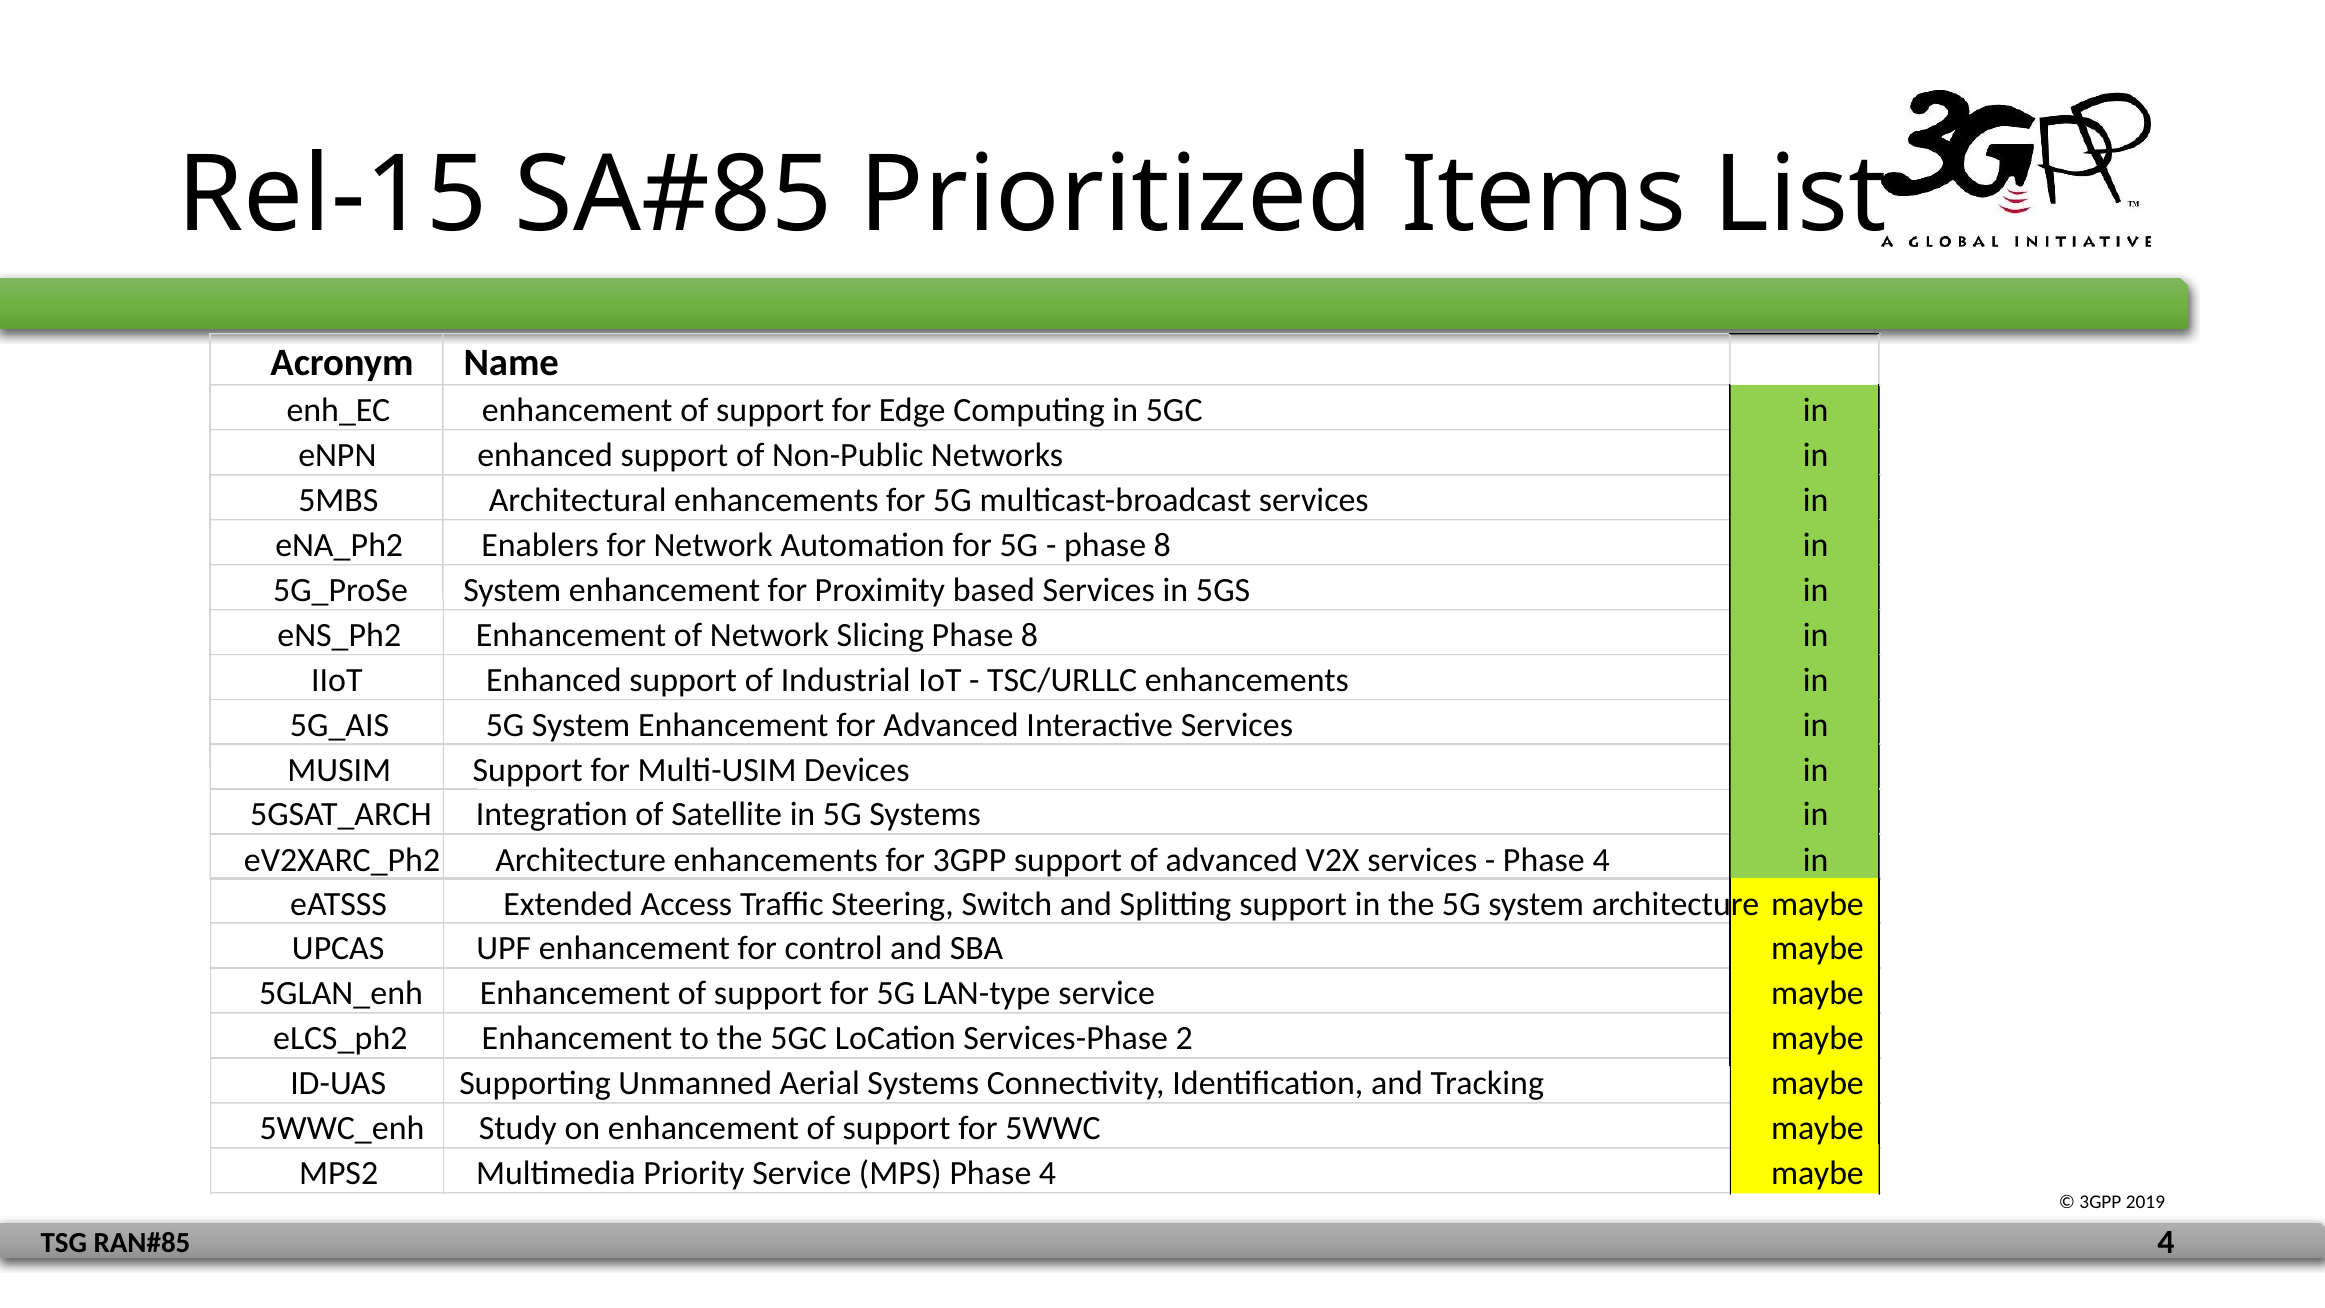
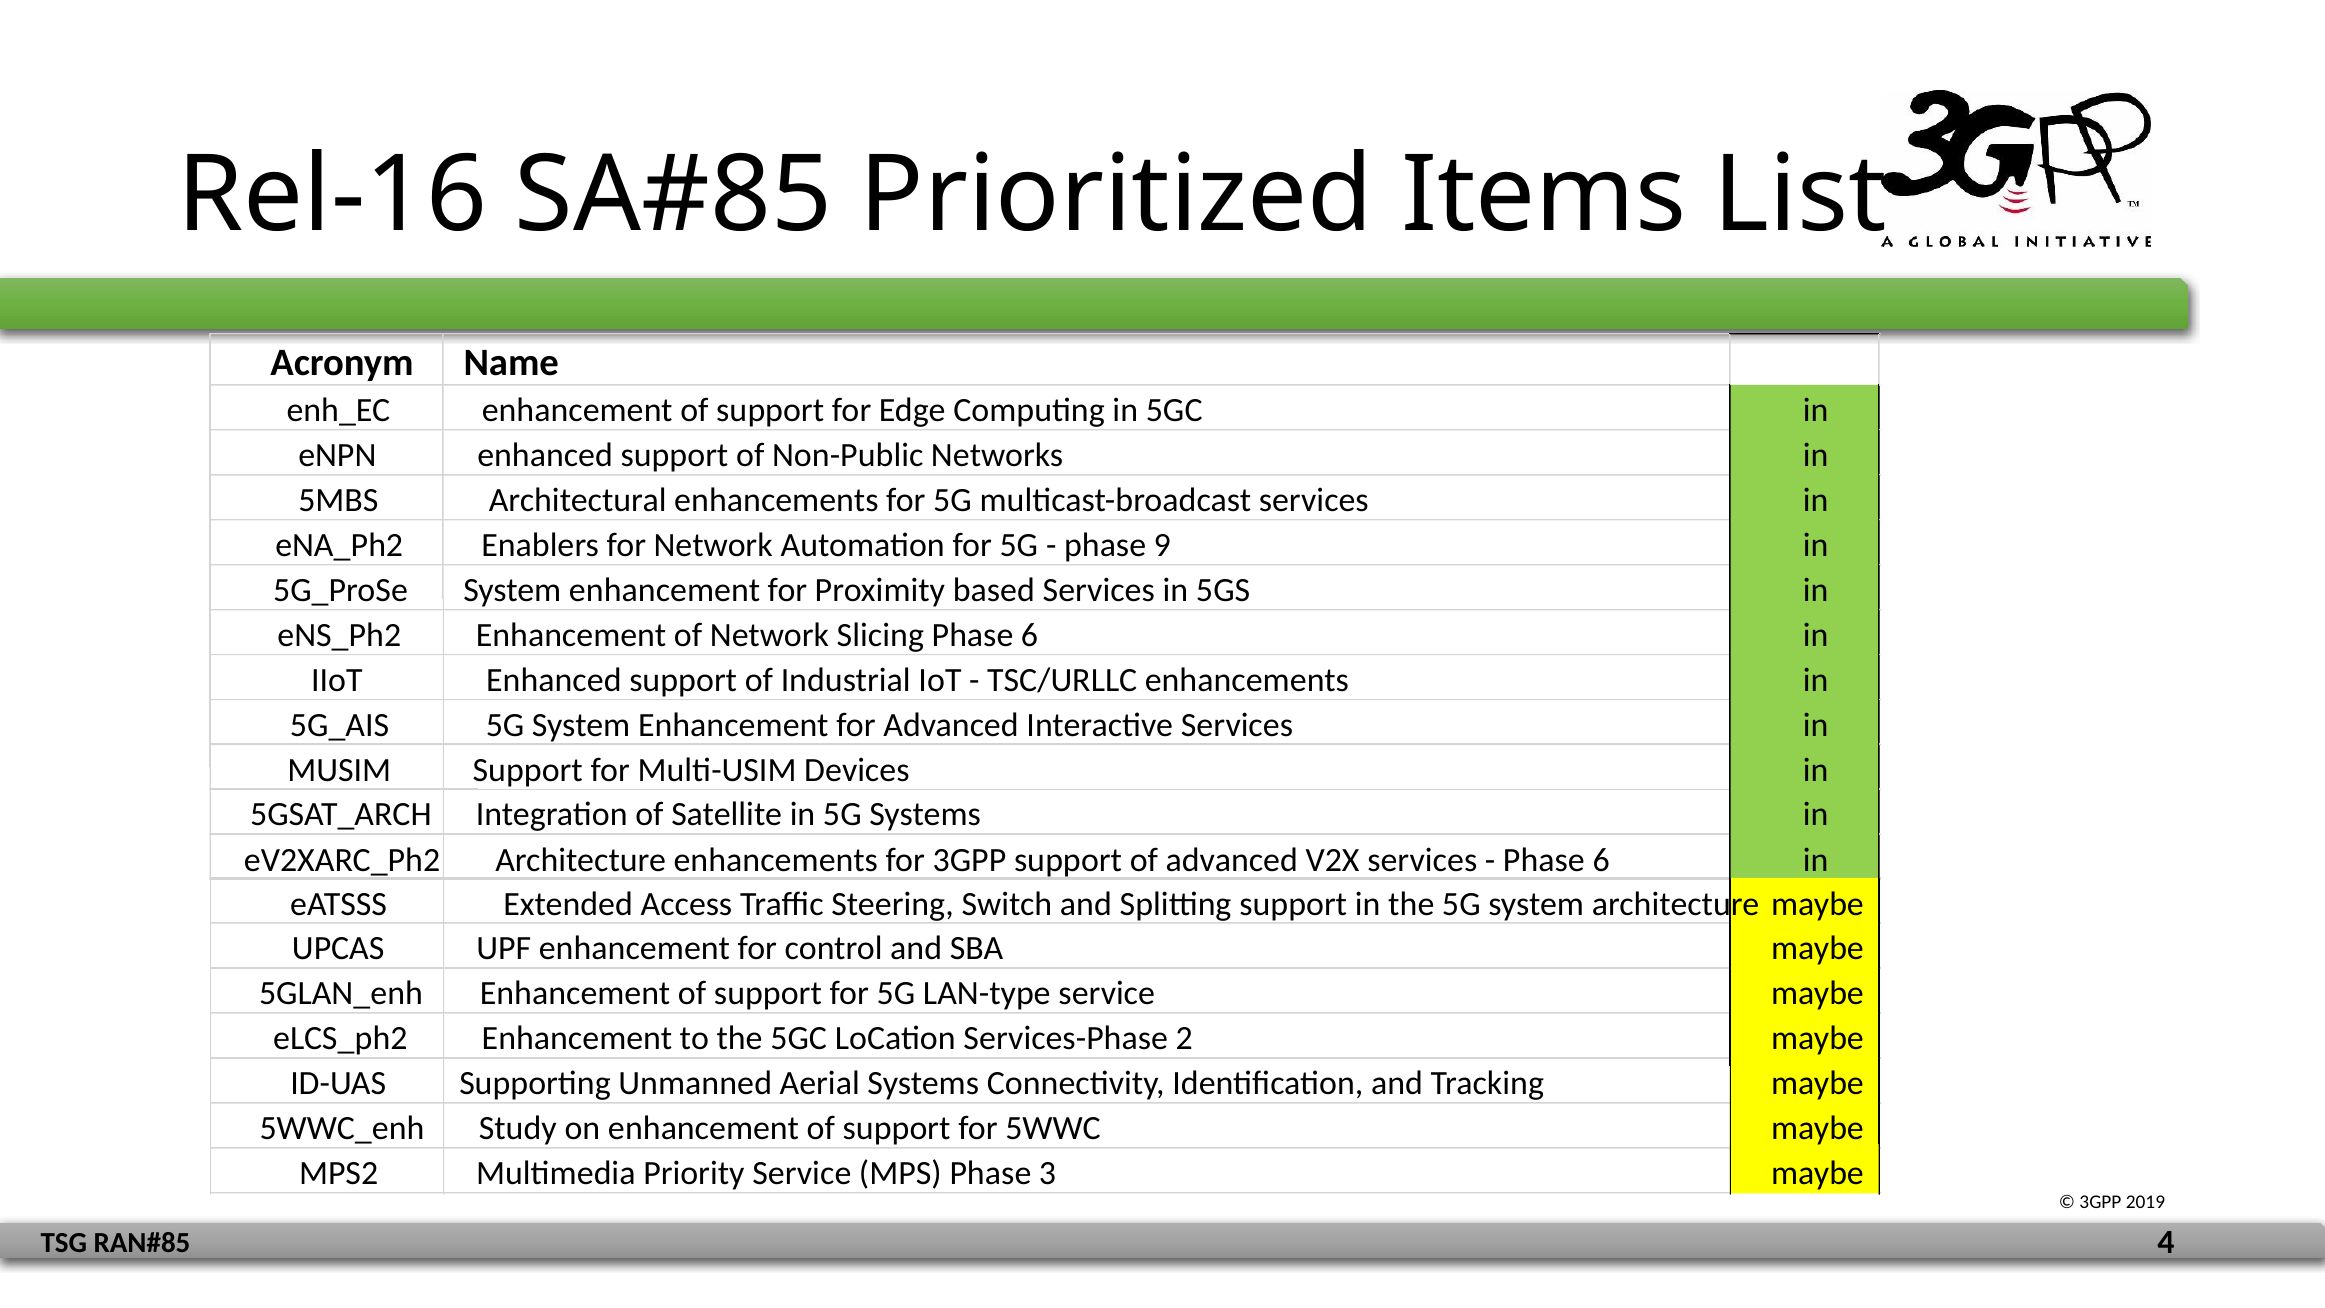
Rel-15: Rel-15 -> Rel-16 (332, 195)
8: 8 -> 9 (1162, 545)
Slicing Phase 8: 8 -> 6 (1030, 635)
4: 4 -> 6 (1601, 860)
MPS Phase 4: 4 -> 3 (1047, 1173)
